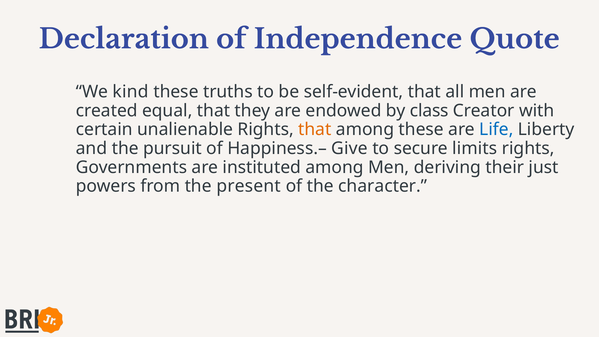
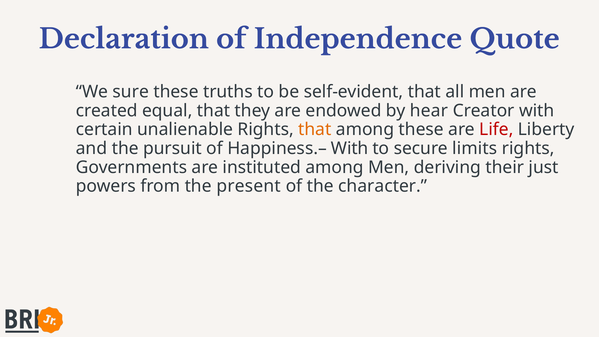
kind: kind -> sure (131, 92)
class: class -> hear (429, 111)
Life colour: blue -> red (496, 130)
Happiness.– Give: Give -> With (350, 148)
